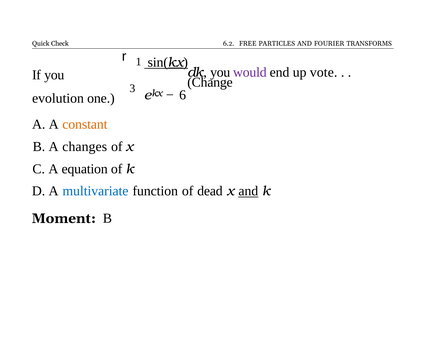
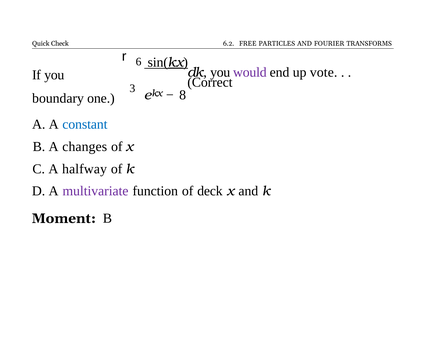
1: 1 -> 6 (139, 62)
Change: Change -> Correct (210, 82)
6: 6 -> 8 (183, 95)
evolution: evolution -> boundary (58, 98)
constant colour: orange -> blue (85, 124)
equation: equation -> halfway (85, 169)
multivariate colour: blue -> purple (95, 191)
dead: dead -> deck (210, 191)
and underline: present -> none (248, 191)
